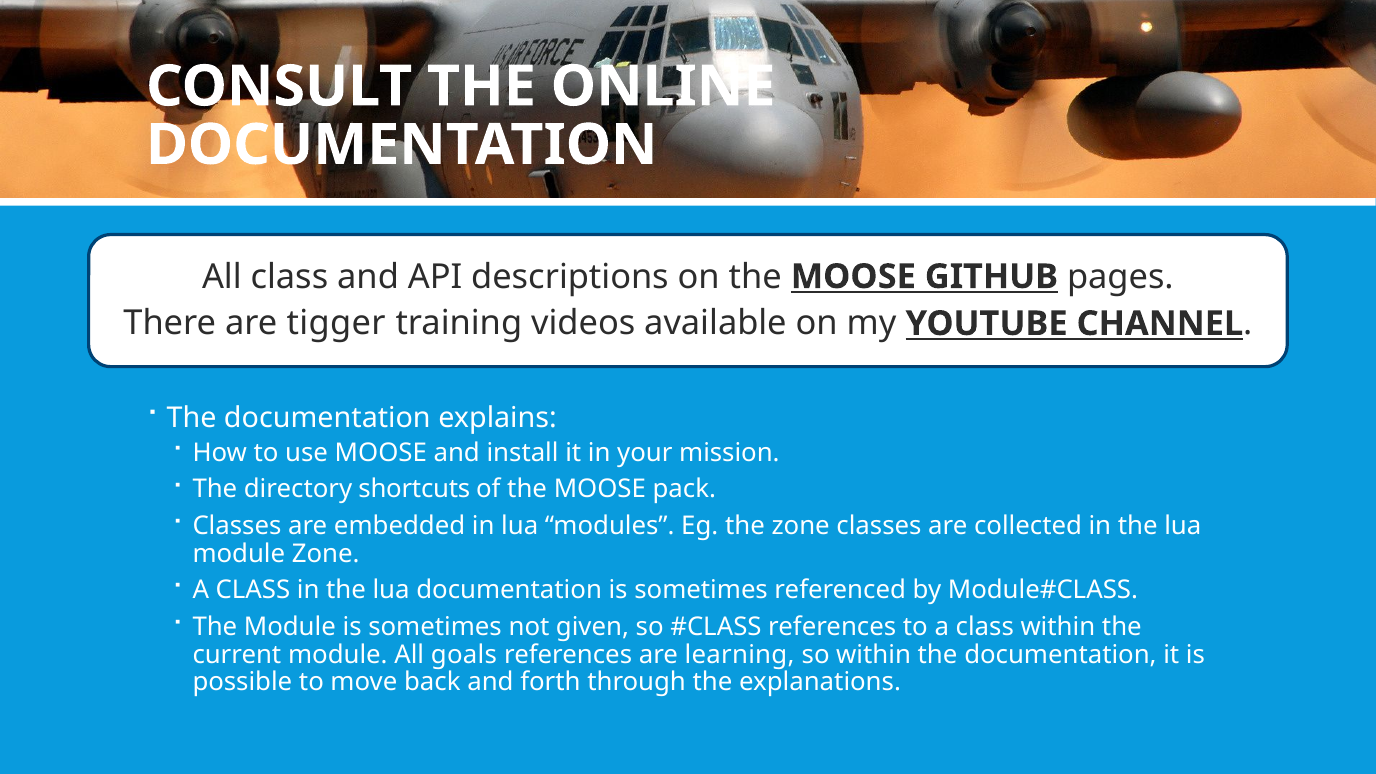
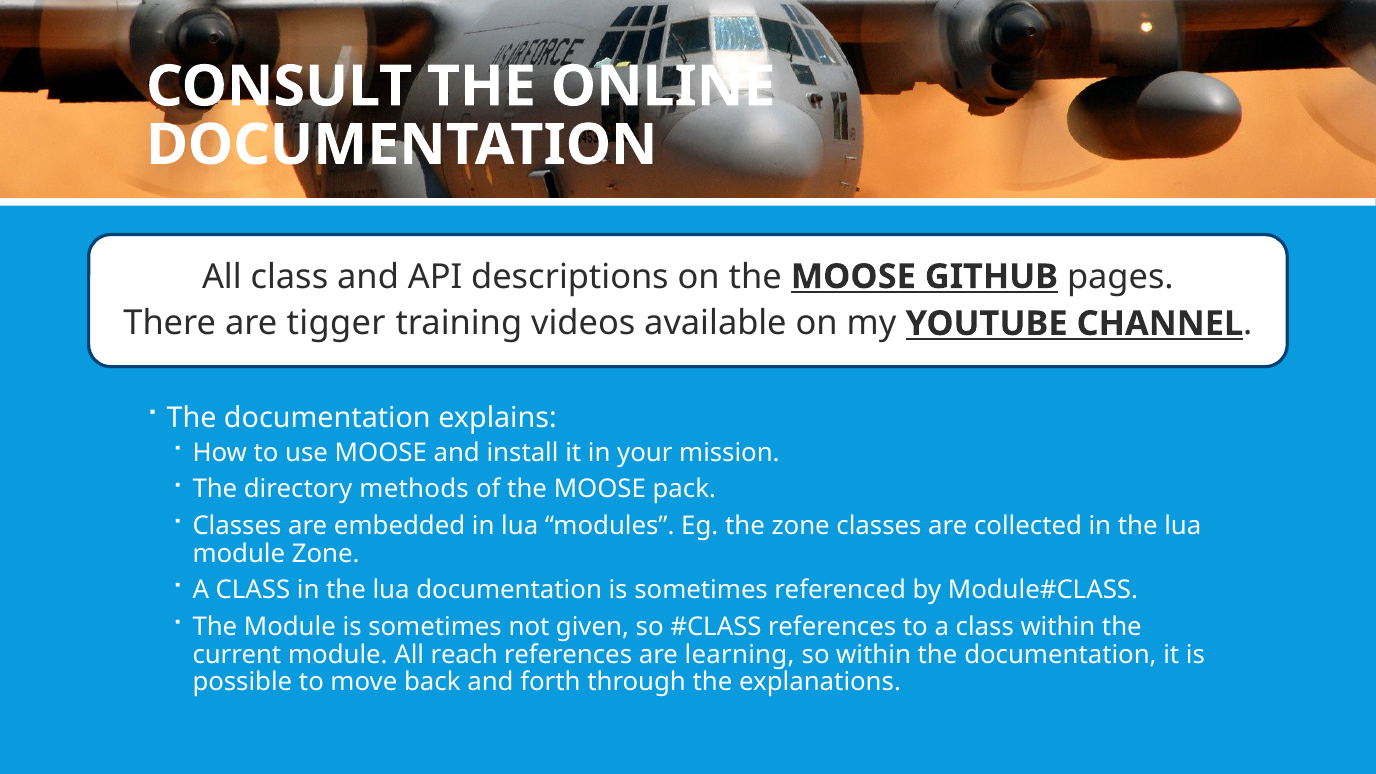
shortcuts: shortcuts -> methods (414, 489)
goals: goals -> reach (464, 655)
